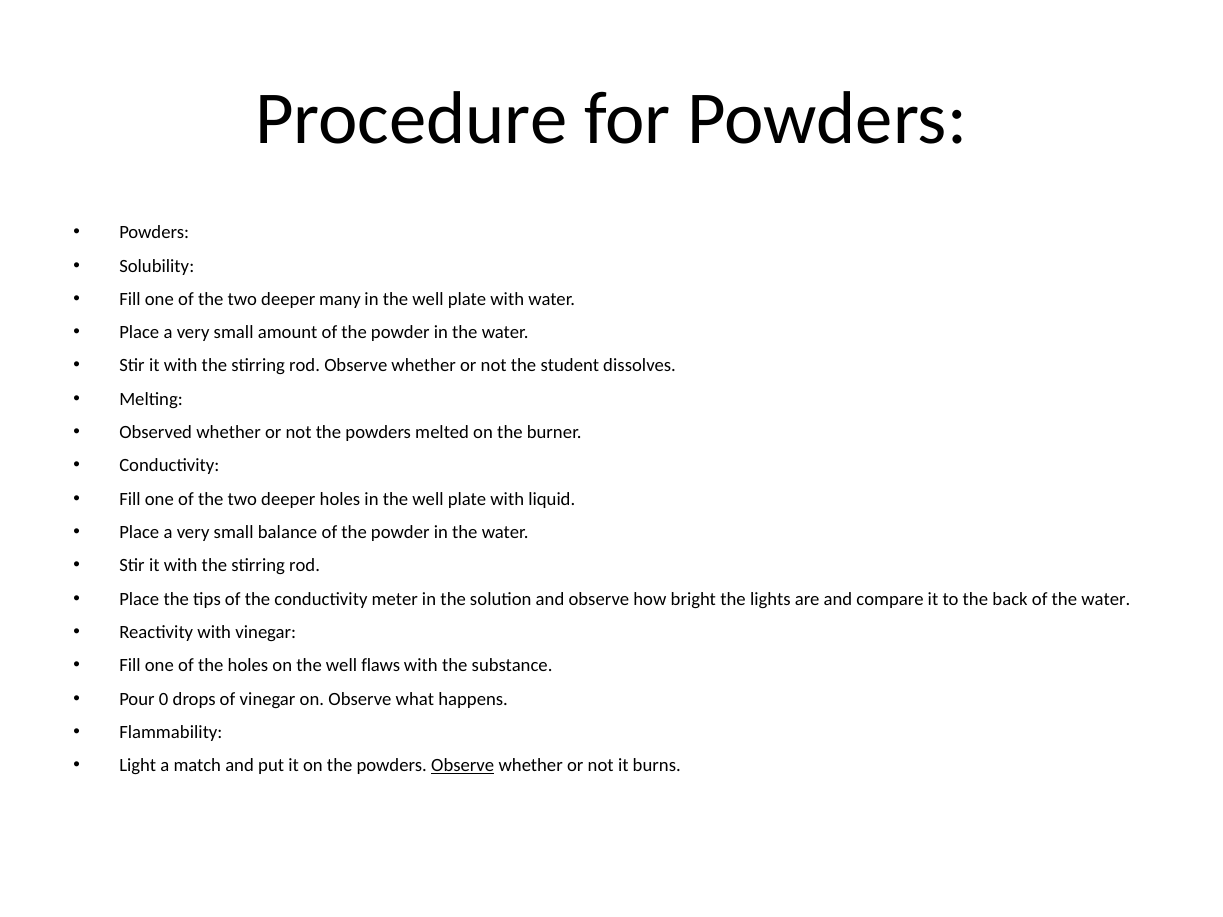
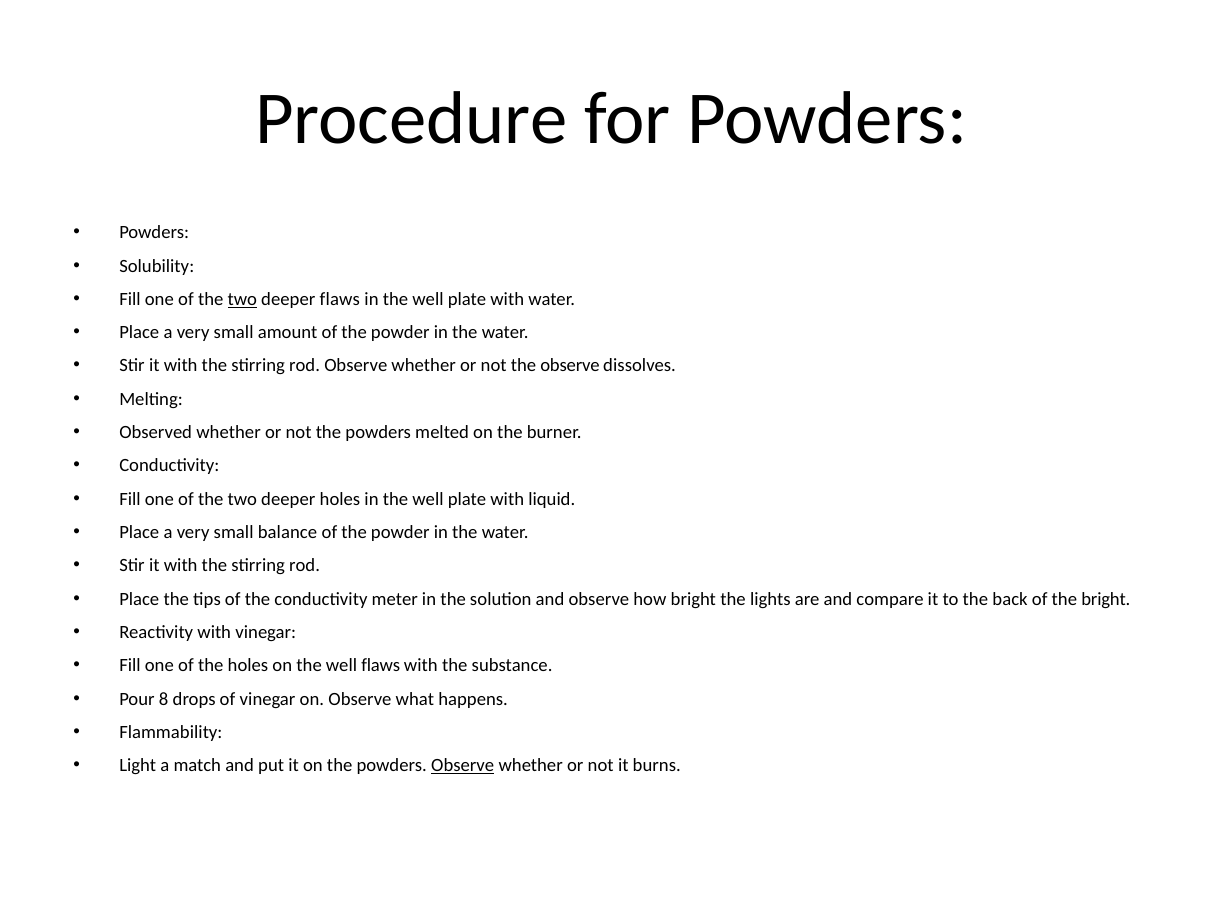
two underline: none -> present (242, 299)
deeper many: many -> flaws (340, 299)
the student: student -> observe (570, 366)
of the water: water -> bright (1106, 599)
0: 0 -> 8 (164, 699)
